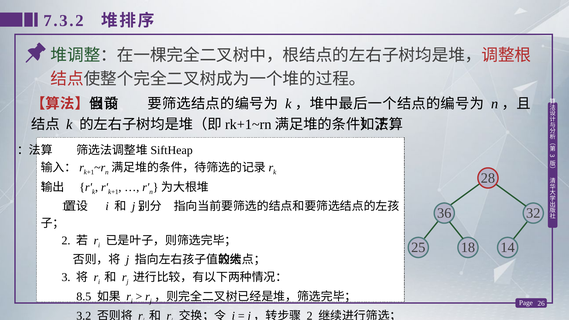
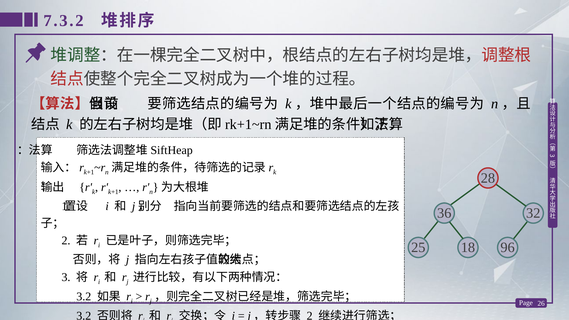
14: 14 -> 96 (508, 248)
8.5: 8.5 -> 3.2 (84, 297)
